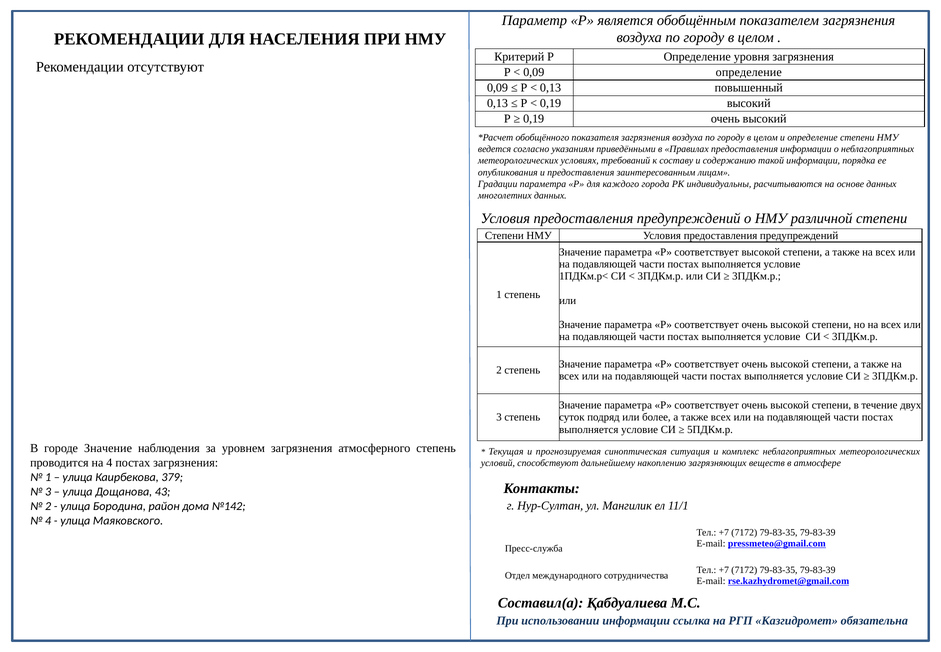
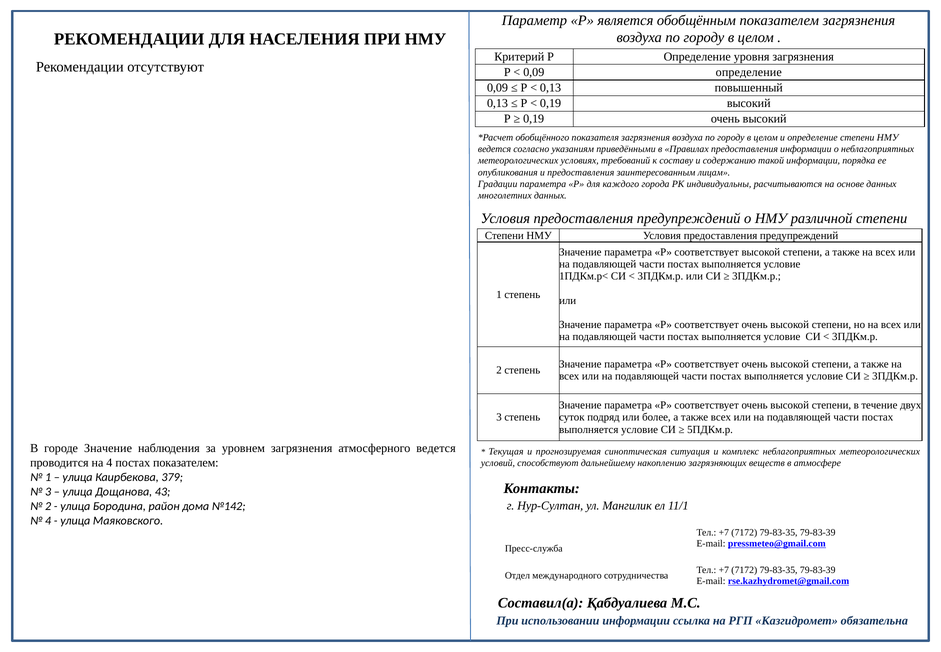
атмосферного степень: степень -> ведется (436, 448)
постах загрязнения: загрязнения -> показателем (186, 462)
